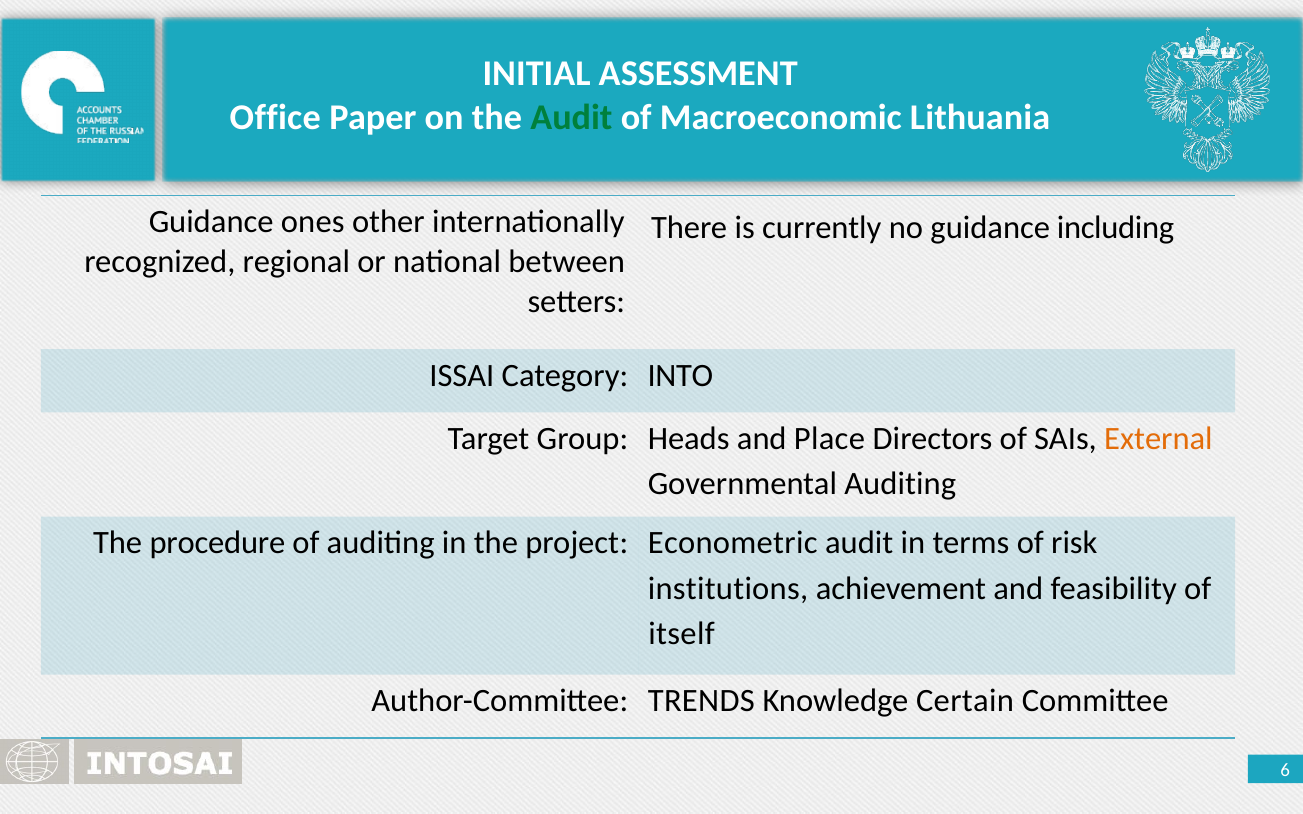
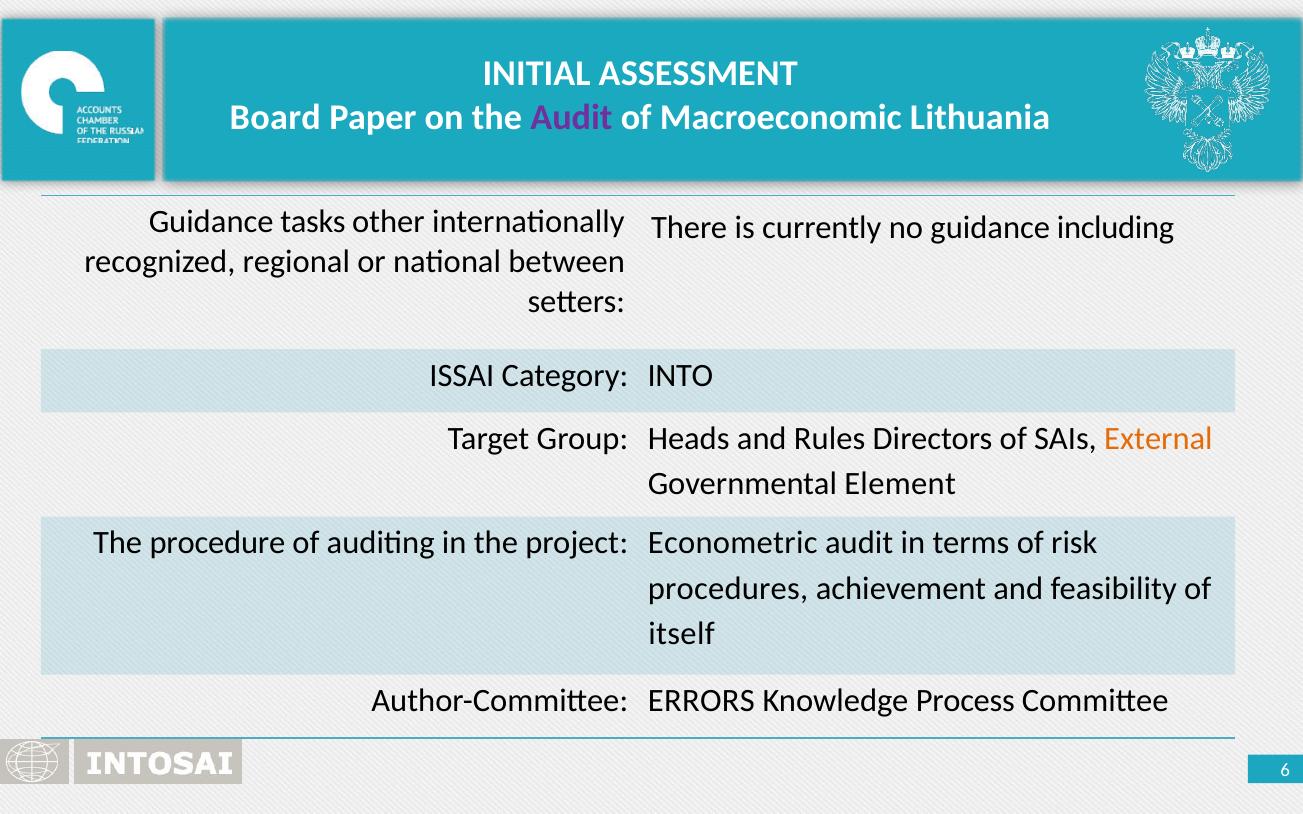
Office: Office -> Board (275, 118)
Audit colour: green -> purple (571, 118)
ones: ones -> tasks (313, 222)
Place: Place -> Rules (830, 439)
Governmental Auditing: Auditing -> Element (900, 484)
institutions: institutions -> procedures (728, 589)
TRENDS: TRENDS -> ERRORS (701, 701)
Certain: Certain -> Process (965, 701)
